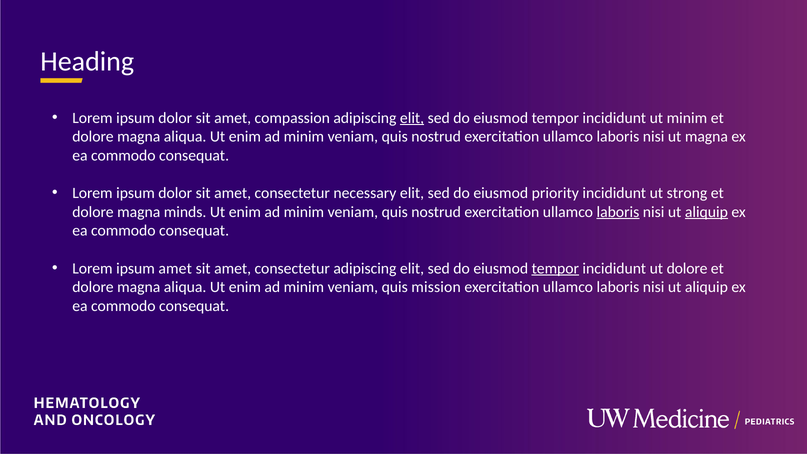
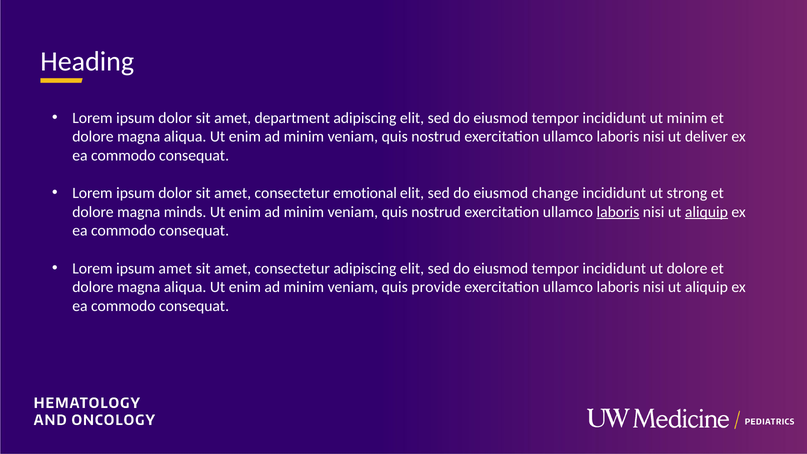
compassion: compassion -> department (292, 118)
elit underline: present -> none (412, 118)
ut magna: magna -> deliver (706, 137)
necessary: necessary -> emotional (365, 193)
priority: priority -> change (555, 193)
tempor underline: present -> none (555, 268)
mission: mission -> provide (436, 287)
